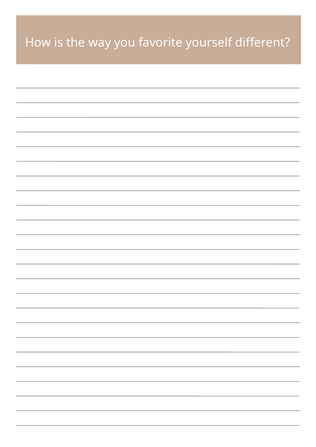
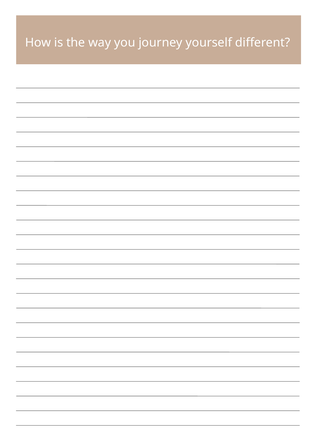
favorite: favorite -> journey (160, 43)
